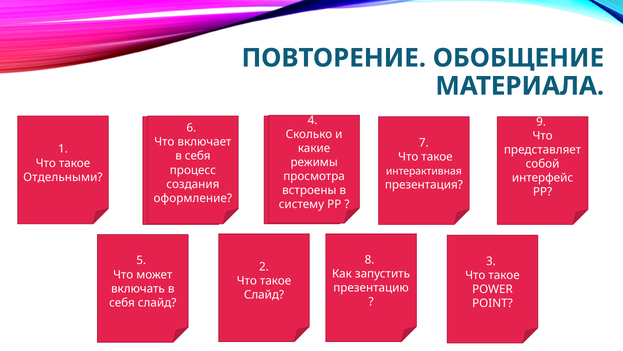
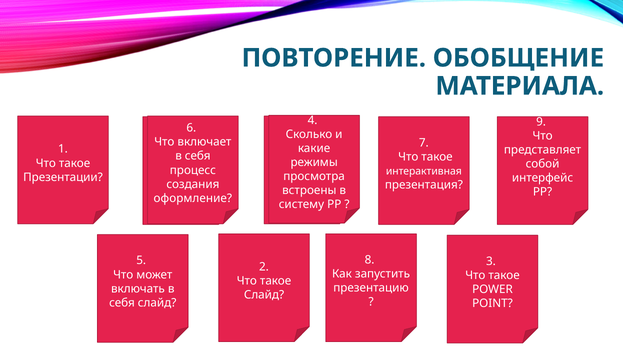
Отдельными: Отдельными -> Презентации (63, 177)
